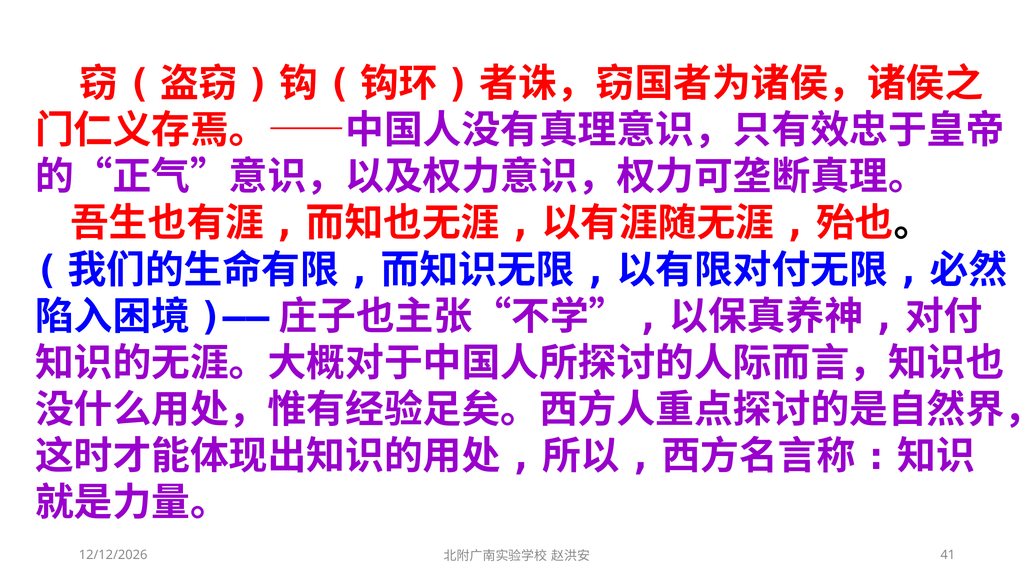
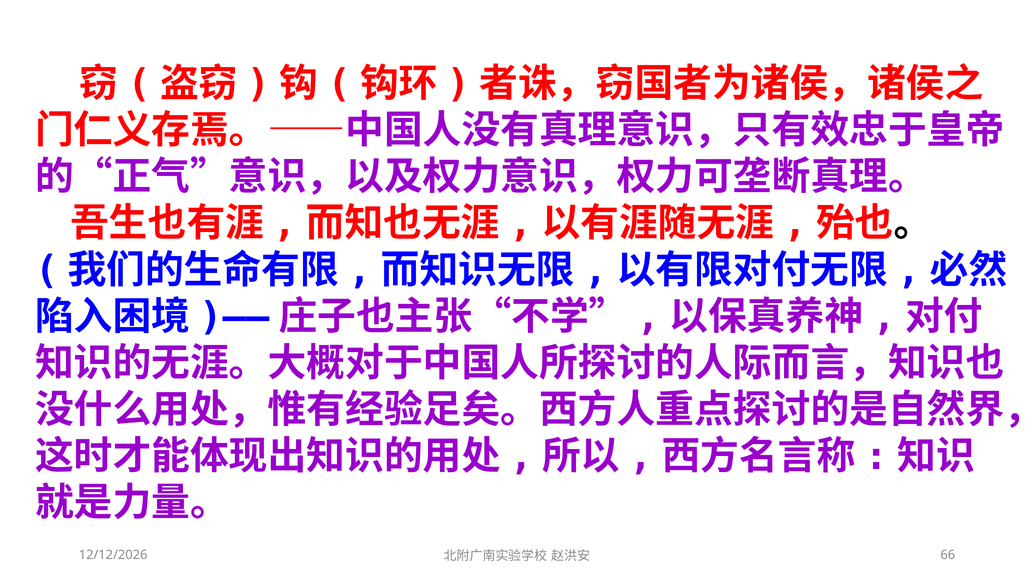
41: 41 -> 66 (948, 554)
